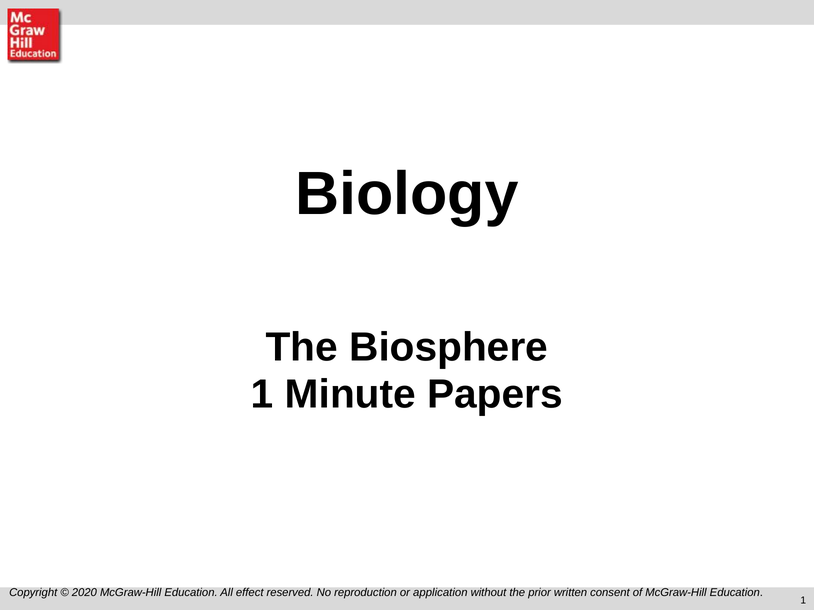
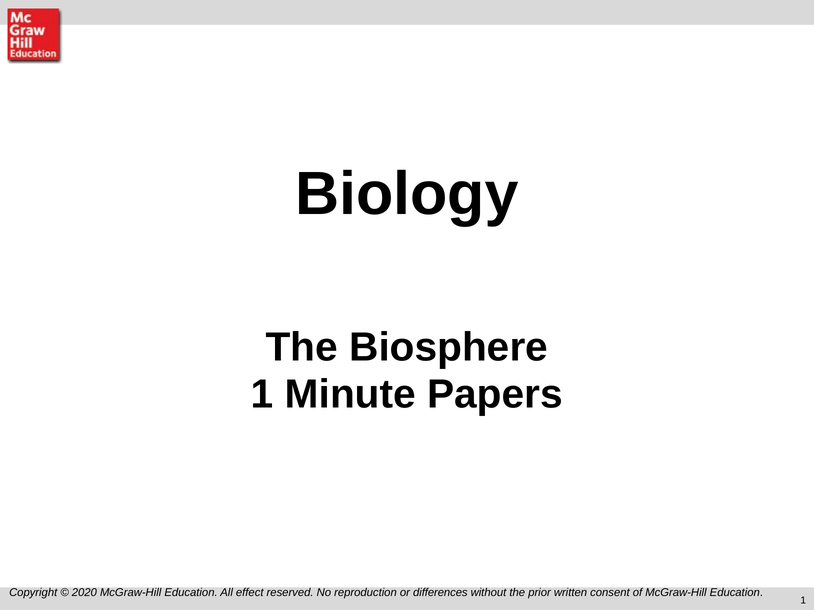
application: application -> differences (440, 593)
